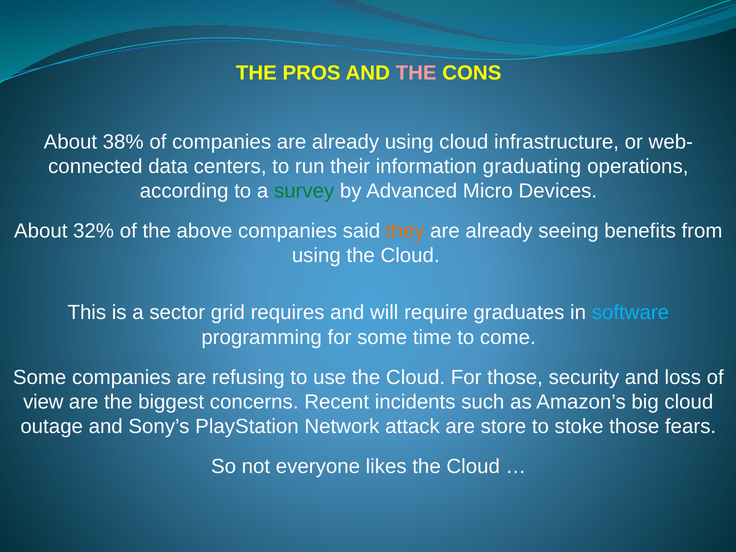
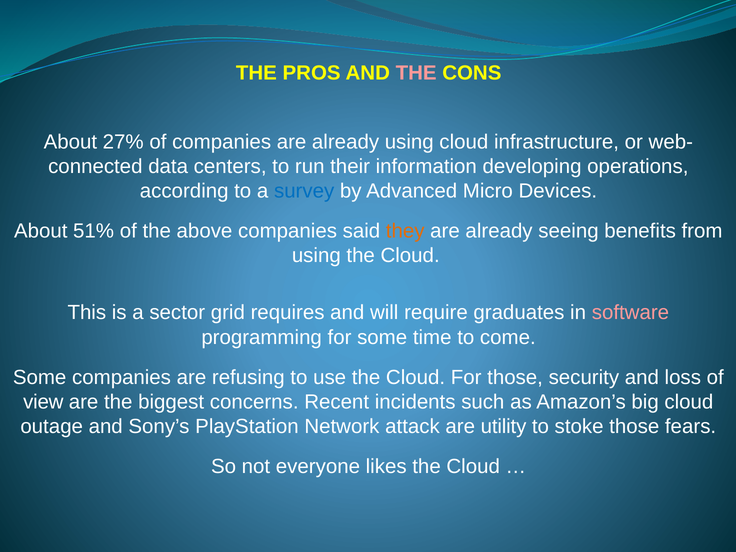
38%: 38% -> 27% (123, 142)
graduating: graduating -> developing (532, 166)
survey colour: green -> blue (304, 191)
32%: 32% -> 51% (94, 231)
software colour: light blue -> pink (630, 313)
store: store -> utility (504, 426)
